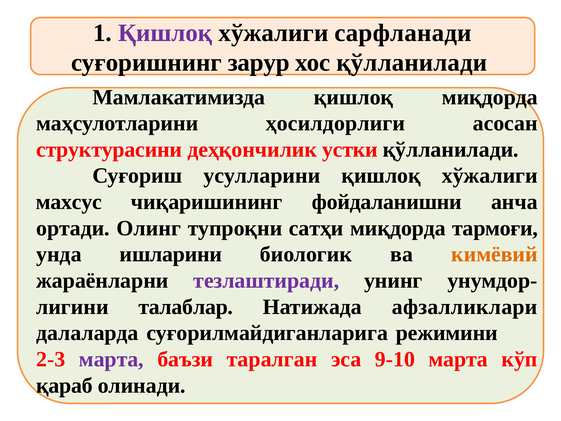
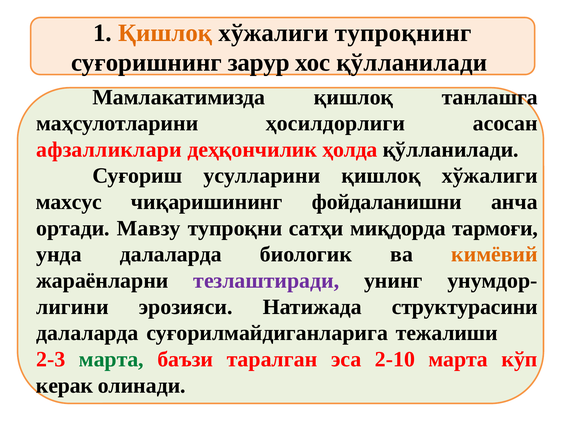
Қишлоқ colour: purple -> orange (165, 33)
сарфланади: сарфланади -> тупроқнинг (403, 33)
қишлоқ миқдорда: миқдорда -> танлашга (490, 97)
структурасини: структурасини -> афзалликлари (109, 149)
устки: устки -> ҳолда (350, 149)
Олинг: Олинг -> Мавзу (149, 228)
унда ишларини: ишларини -> далаларда (171, 254)
талаблар: талаблар -> эрозияси (186, 307)
афзалликлари: афзалликлари -> структурасини (465, 307)
режимини: режимини -> тежалиши (447, 333)
марта colour: purple -> green (111, 359)
9-10: 9-10 -> 2-10 (395, 359)
қараб: қараб -> керак (64, 385)
